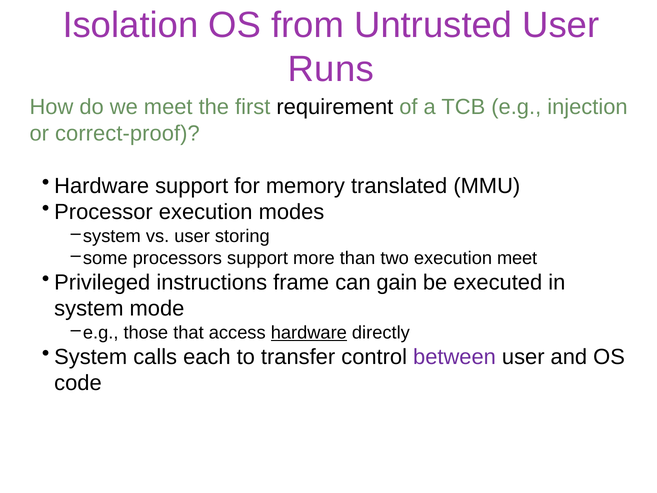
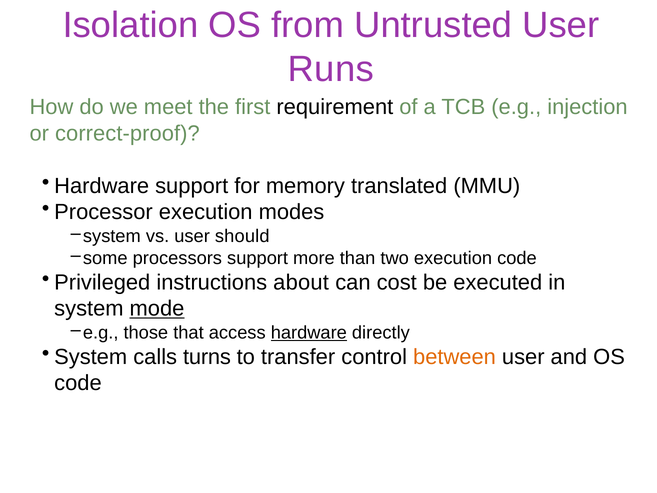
storing: storing -> should (242, 236)
execution meet: meet -> code (517, 258)
frame: frame -> about (301, 282)
gain: gain -> cost (397, 282)
mode underline: none -> present (157, 308)
each: each -> turns (207, 357)
between colour: purple -> orange (455, 357)
